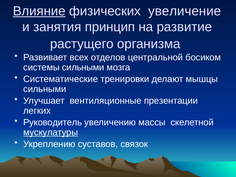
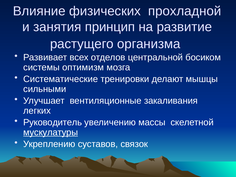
Влияние underline: present -> none (39, 11)
увеличение: увеличение -> прохладной (185, 11)
системы сильными: сильными -> оптимизм (83, 67)
презентации: презентации -> закаливания (171, 101)
